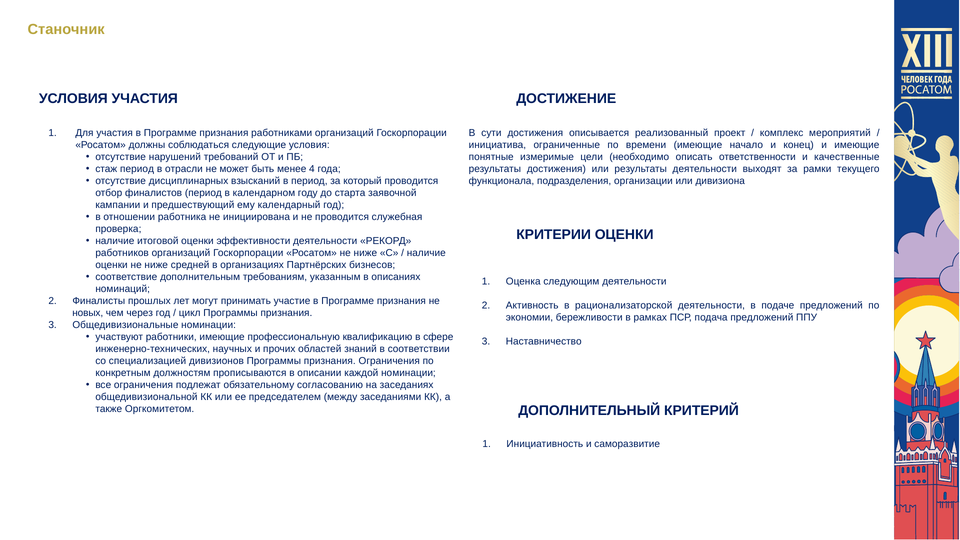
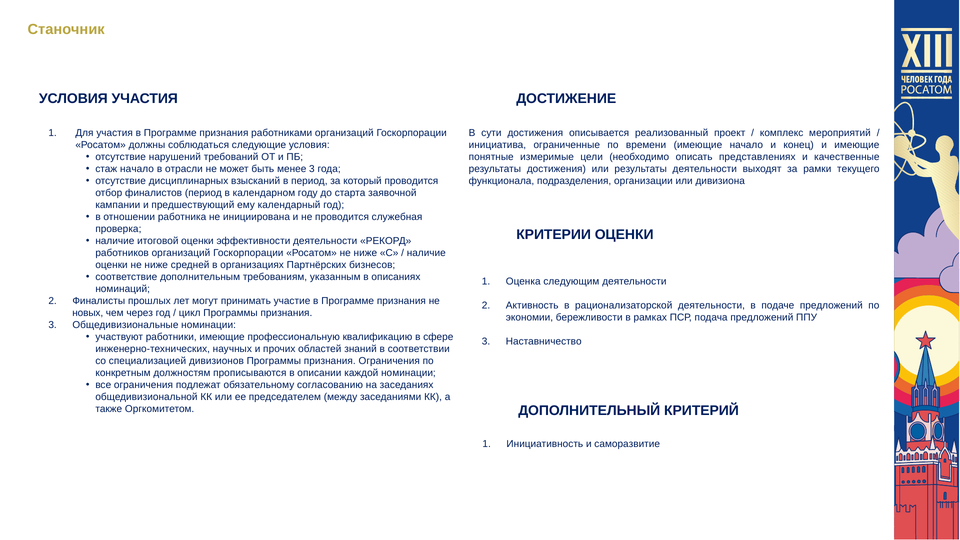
ответственности: ответственности -> представлениях (757, 157)
стаж период: период -> начало (137, 169)
менее 4: 4 -> 3 (312, 169)
